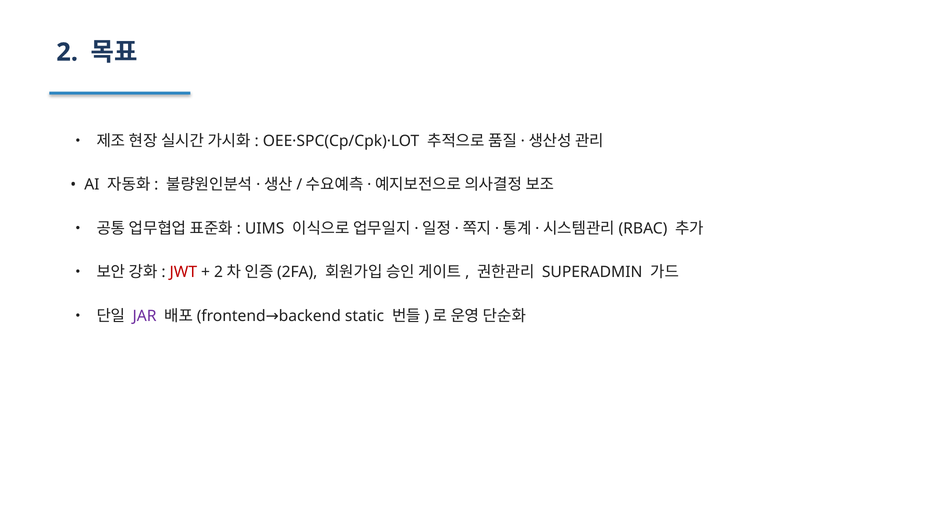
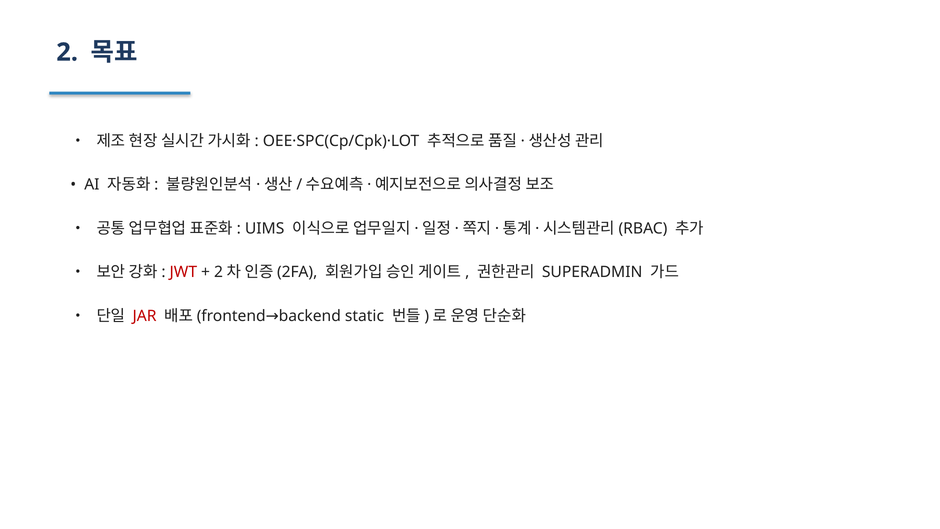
JAR colour: purple -> red (145, 316)
